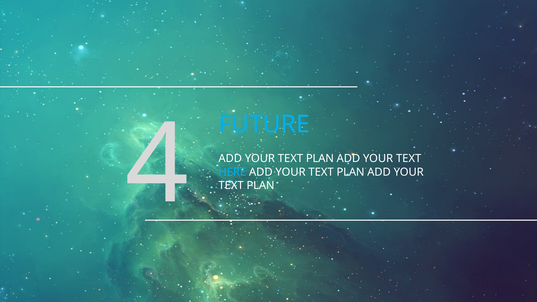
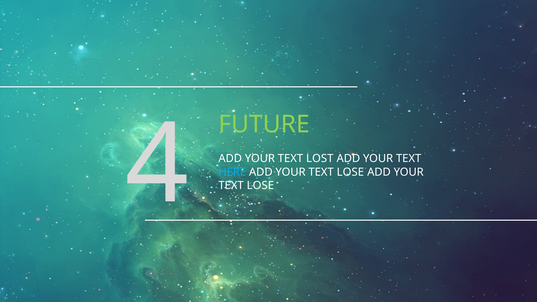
FUTURE colour: light blue -> light green (264, 125)
PLAN: PLAN -> LOST (320, 159)
PLAN: PLAN -> LOSE (350, 172)
PLAN: PLAN -> LOSE (260, 186)
